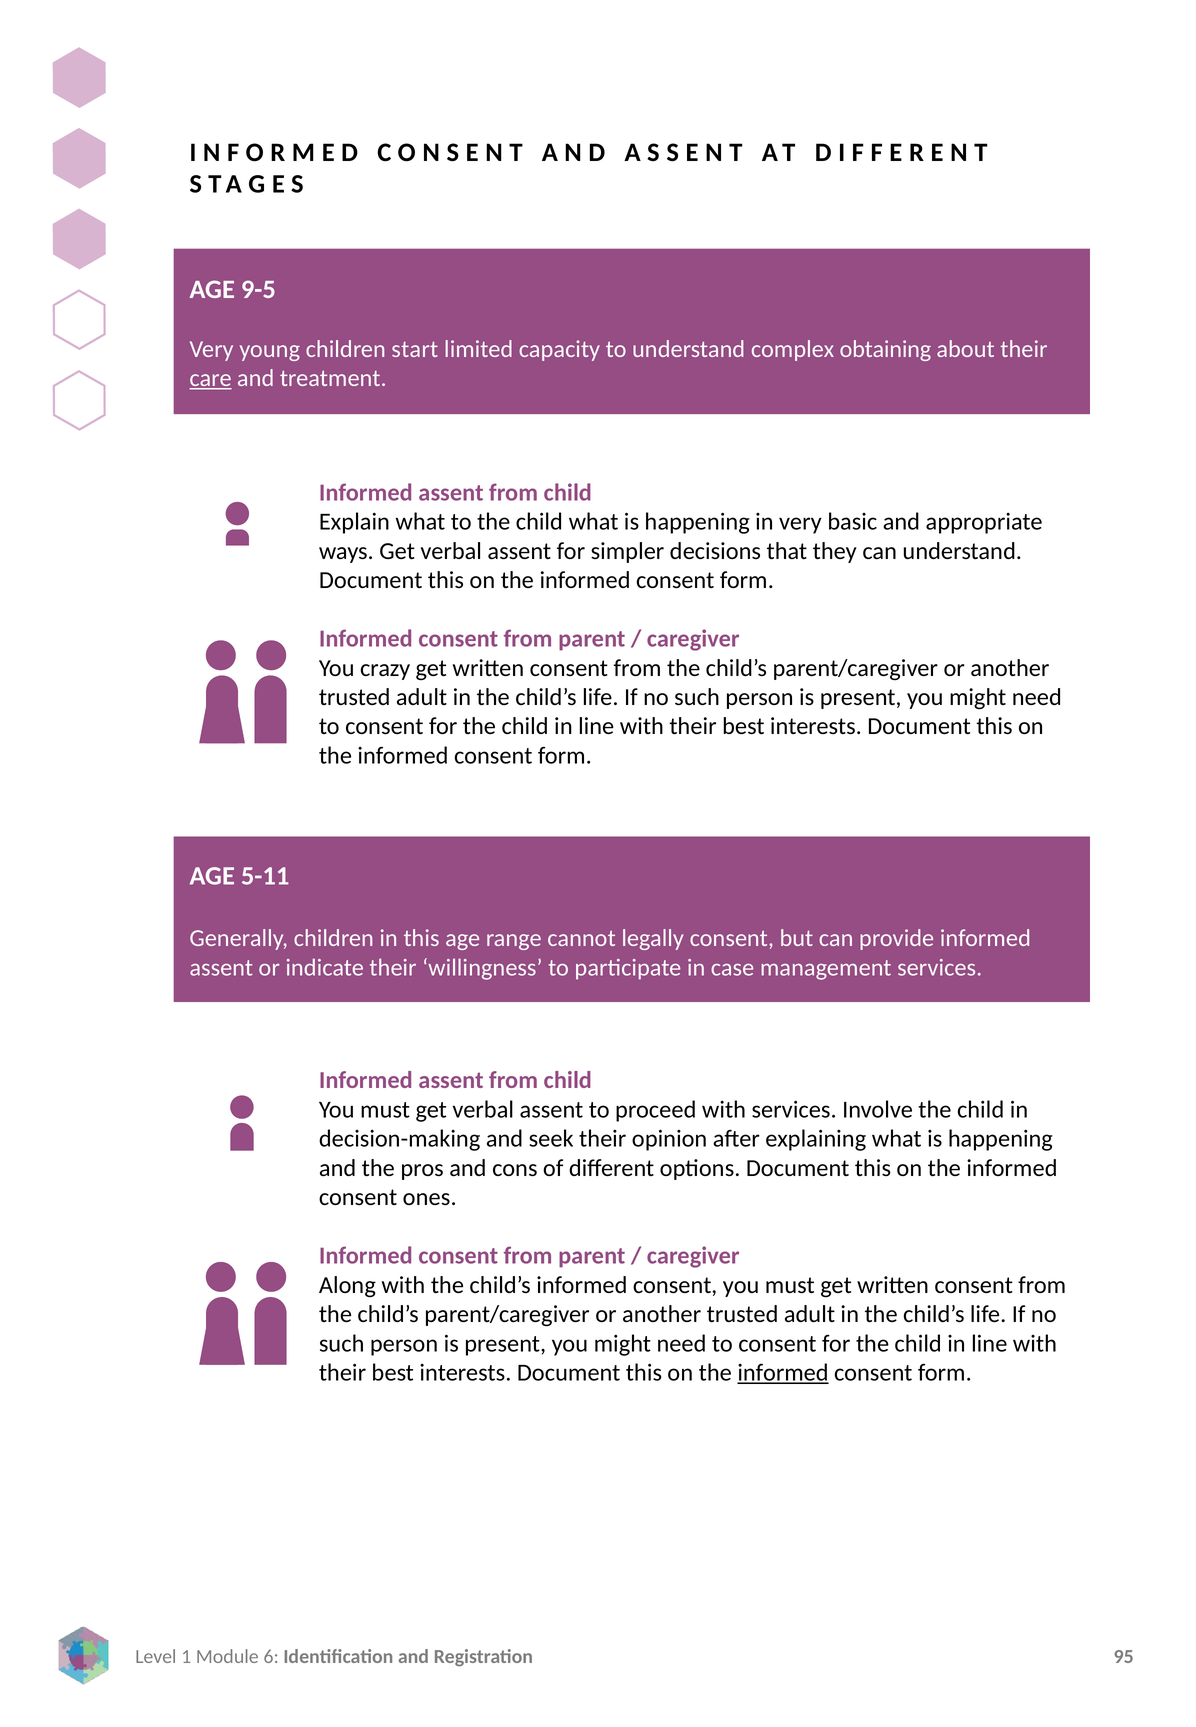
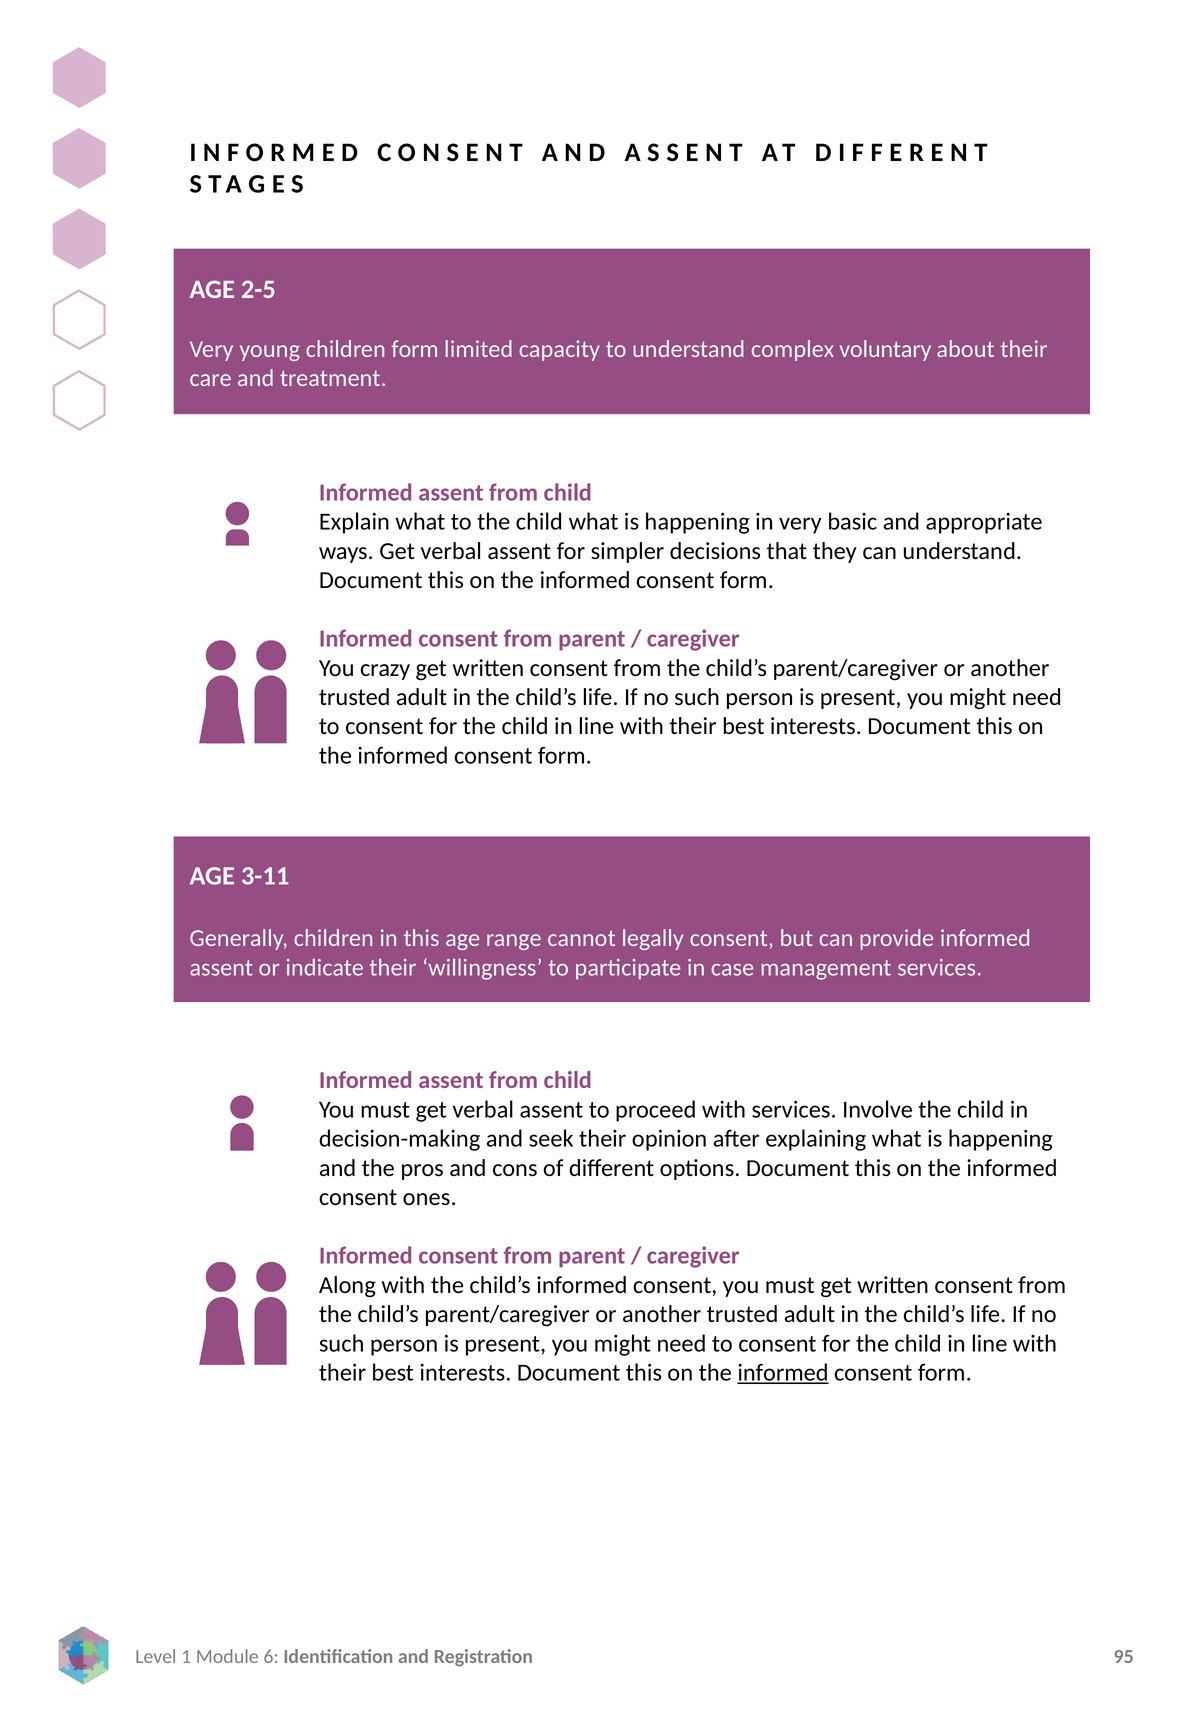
9-5: 9-5 -> 2-5 (258, 290)
children start: start -> form (415, 349)
obtaining: obtaining -> voluntary (885, 349)
care underline: present -> none (211, 378)
5-11: 5-11 -> 3-11 (265, 876)
